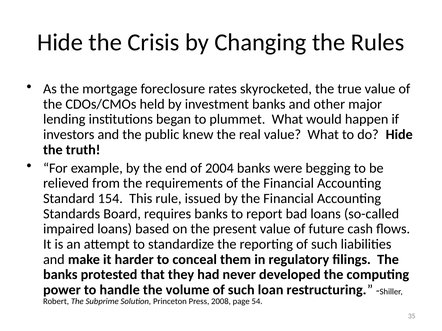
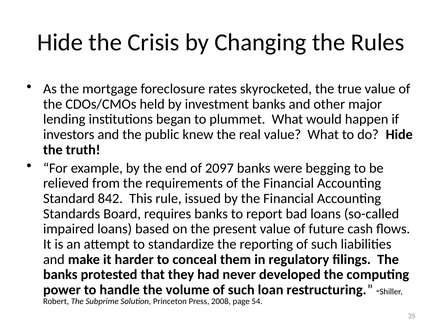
2004: 2004 -> 2097 (219, 168)
154: 154 -> 842 (110, 199)
